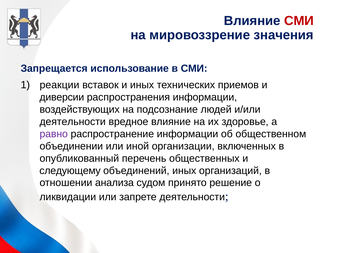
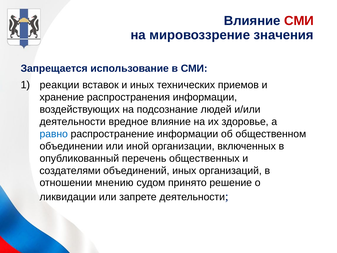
диверсии: диверсии -> хранение (62, 97)
равно colour: purple -> blue (54, 134)
следующему: следующему -> создателями (70, 170)
анализа: анализа -> мнению (114, 183)
